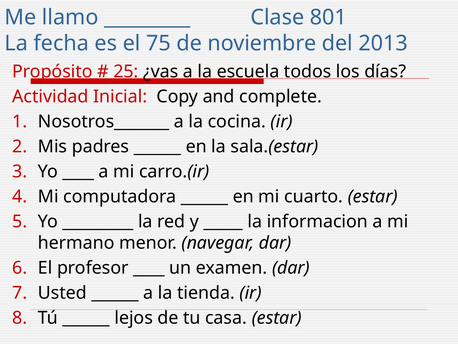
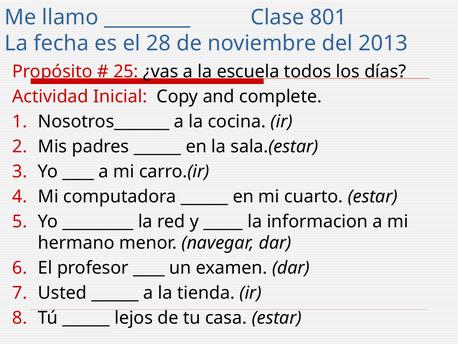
75: 75 -> 28 (158, 43)
